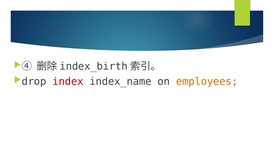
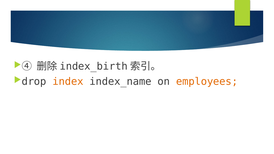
index colour: red -> orange (68, 82)
